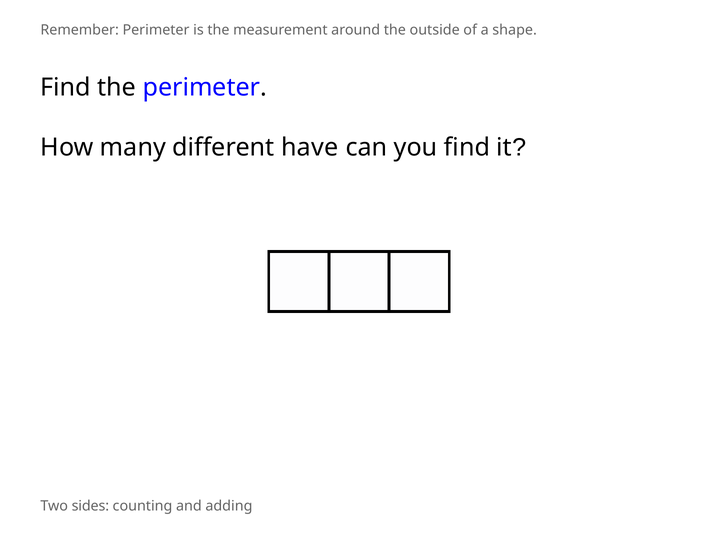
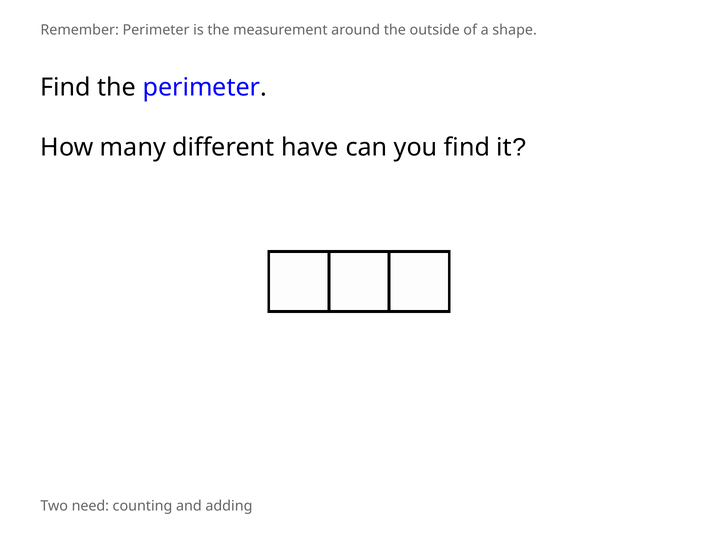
sides: sides -> need (90, 506)
